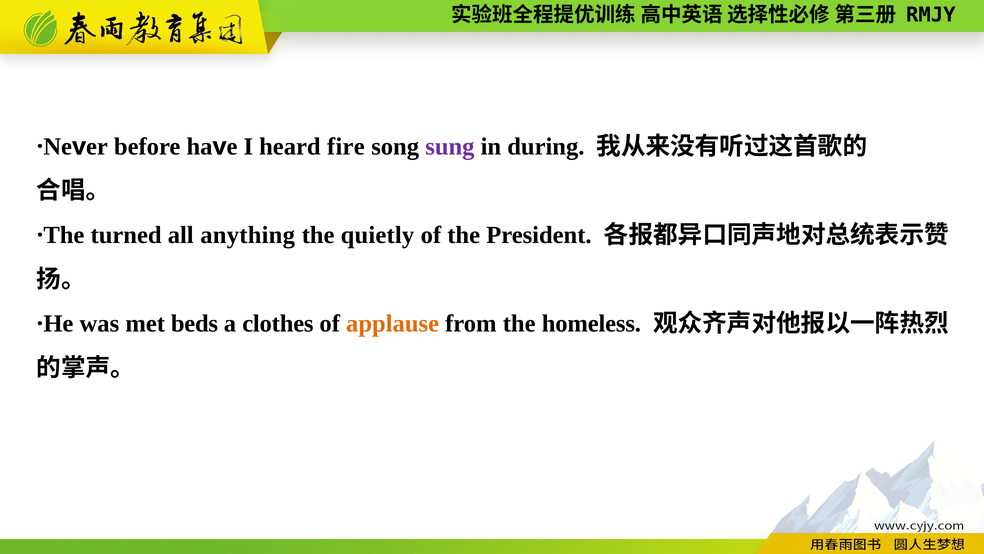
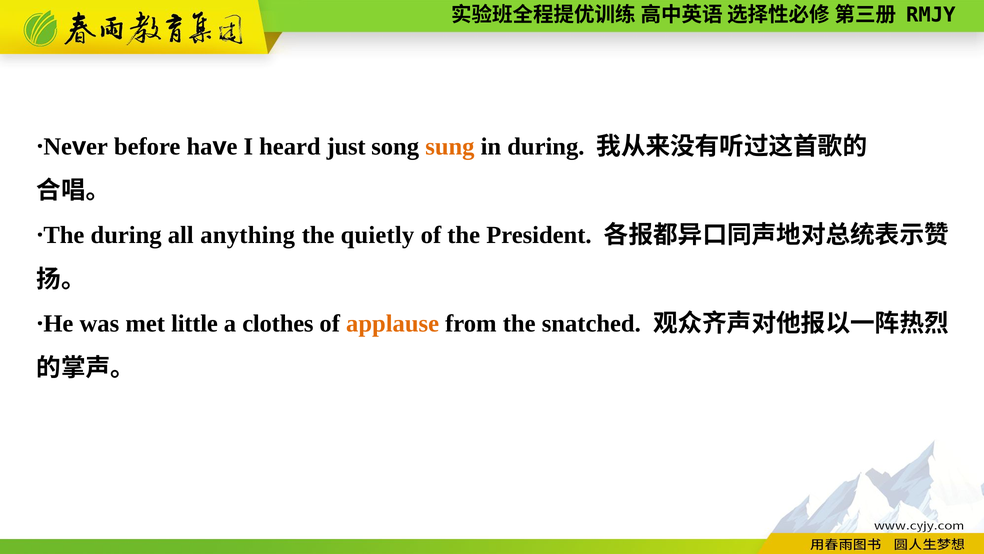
fire: fire -> just (346, 146)
sung colour: purple -> orange (450, 146)
The turned: turned -> during (126, 235)
beds: beds -> little (194, 324)
homeless: homeless -> snatched (591, 324)
